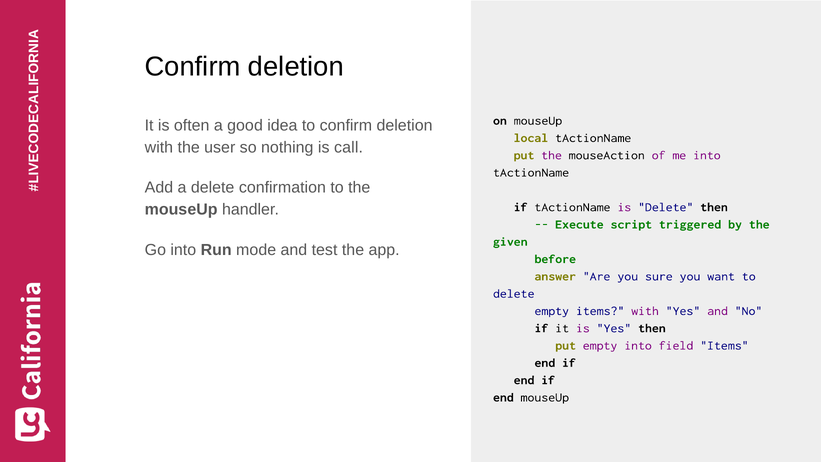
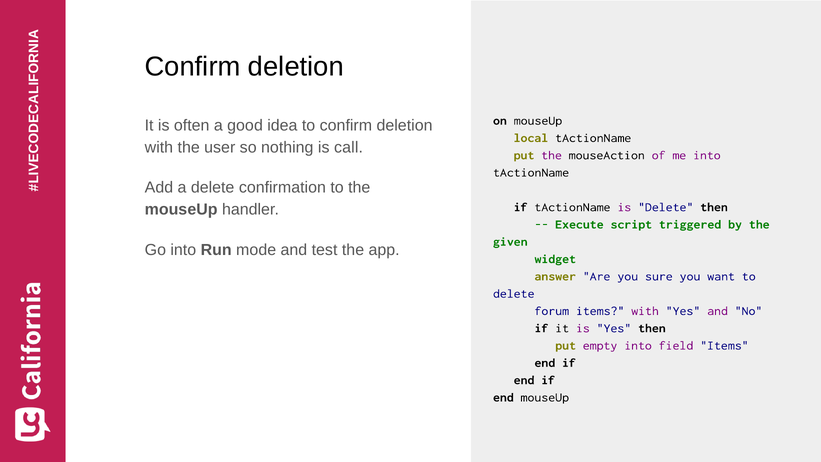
before: before -> widget (555, 259)
empty: empty -> forum (552, 311)
